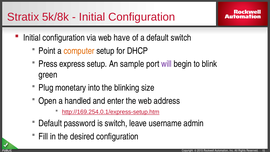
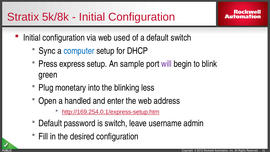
have: have -> used (122, 38)
Point: Point -> Sync (47, 51)
computer colour: orange -> blue (79, 51)
size: size -> less (148, 88)
